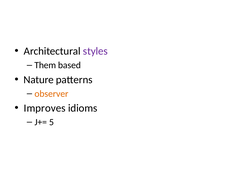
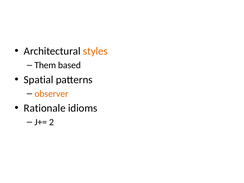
styles colour: purple -> orange (95, 51)
Nature: Nature -> Spatial (39, 80)
Improves: Improves -> Rationale (45, 108)
5: 5 -> 2 (51, 122)
